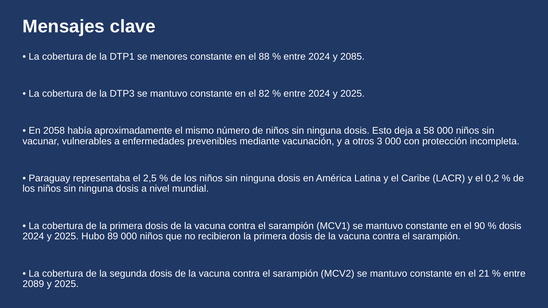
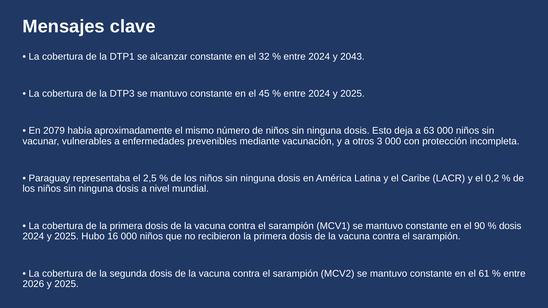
menores: menores -> alcanzar (169, 57)
88: 88 -> 32 (264, 57)
2085: 2085 -> 2043 (352, 57)
82: 82 -> 45 (264, 94)
2058: 2058 -> 2079 (54, 131)
58: 58 -> 63 (429, 131)
89: 89 -> 16 (113, 237)
21: 21 -> 61 (484, 274)
2089: 2089 -> 2026 (33, 284)
